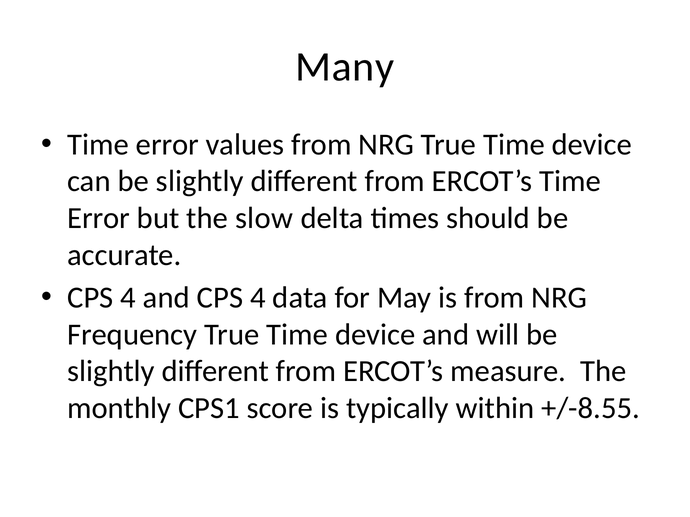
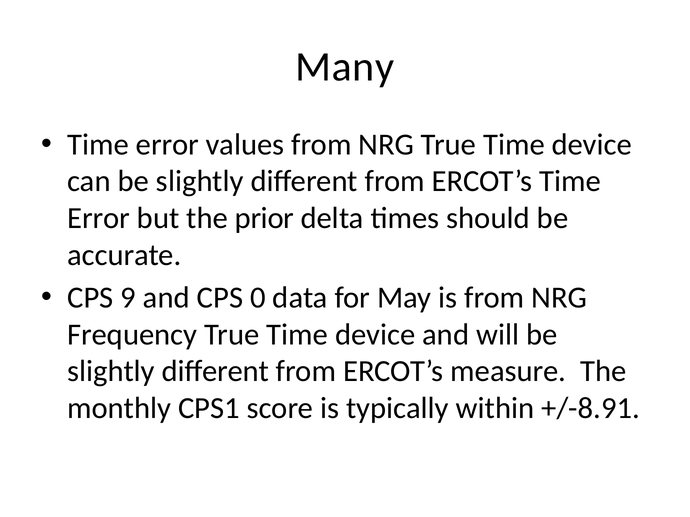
slow: slow -> prior (264, 218)
4: 4 -> 9 (128, 298)
and CPS 4: 4 -> 0 (258, 298)
+/-8.55: +/-8.55 -> +/-8.91 (591, 409)
